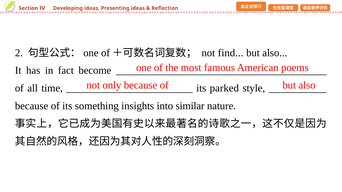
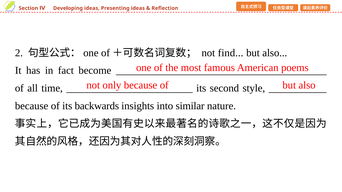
parked: parked -> second (224, 88)
something: something -> backwards (97, 106)
